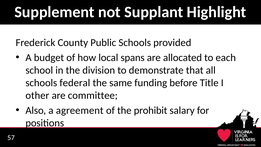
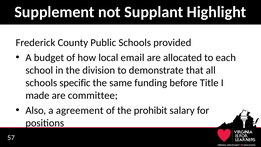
spans: spans -> email (133, 58)
federal: federal -> specific (75, 83)
other: other -> made (37, 95)
